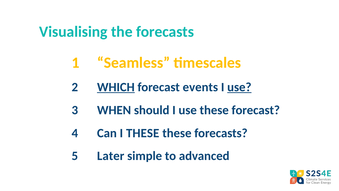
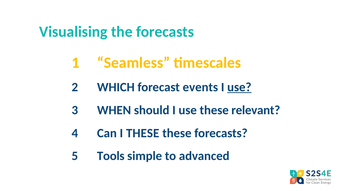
WHICH underline: present -> none (116, 87)
these forecast: forecast -> relevant (256, 110)
Later: Later -> Tools (111, 156)
